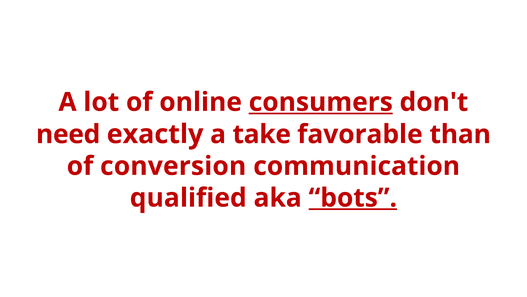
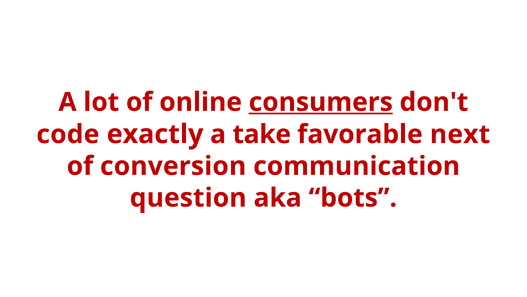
need: need -> code (68, 134)
than: than -> next (460, 134)
qualified: qualified -> question (188, 198)
bots underline: present -> none (353, 198)
